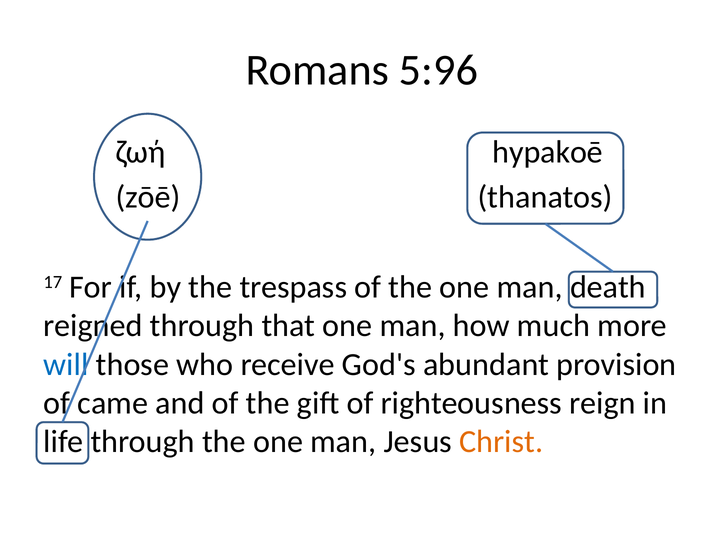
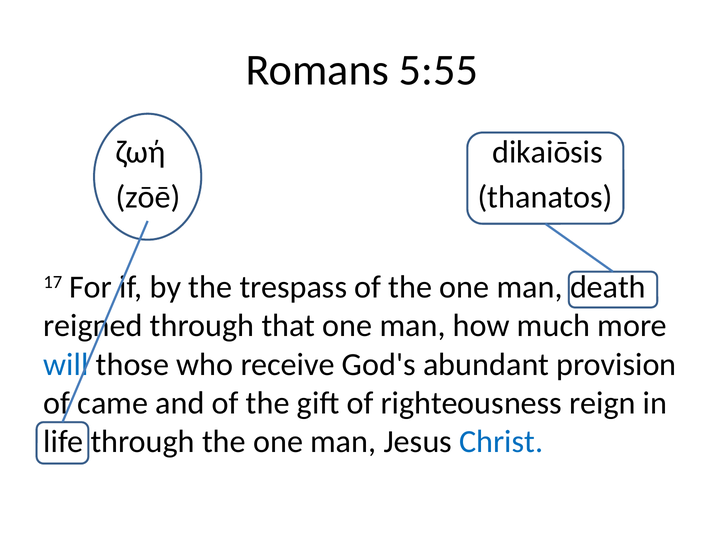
5:96: 5:96 -> 5:55 (438, 70)
hypakoē: hypakoē -> dikaiōsis (548, 152)
Christ colour: orange -> blue (501, 442)
